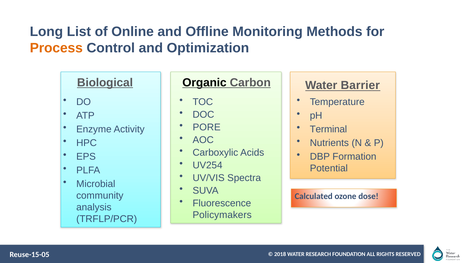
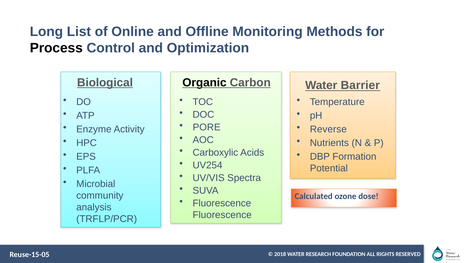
Process colour: orange -> black (56, 48)
Terminal: Terminal -> Reverse (328, 129)
Policymakers: Policymakers -> Fluorescence (222, 215)
